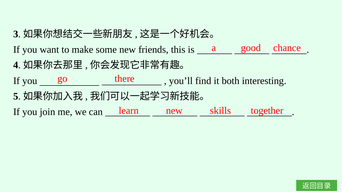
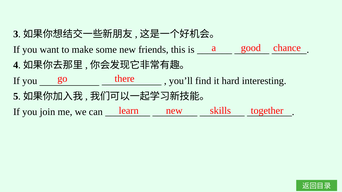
both: both -> hard (231, 81)
